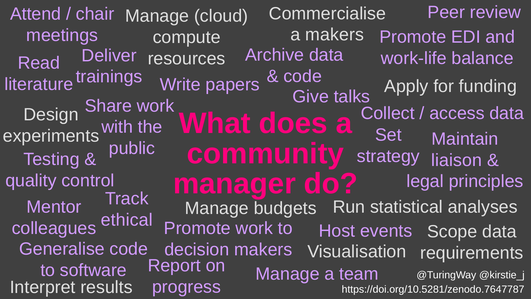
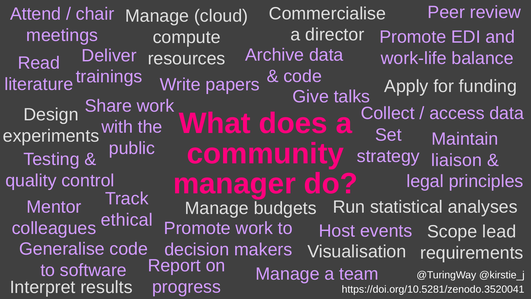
a makers: makers -> director (335, 35)
Scope data: data -> lead (499, 231)
https://doi.org/10.5281/zenodo.7647787: https://doi.org/10.5281/zenodo.7647787 -> https://doi.org/10.5281/zenodo.3520041 (433, 289)
